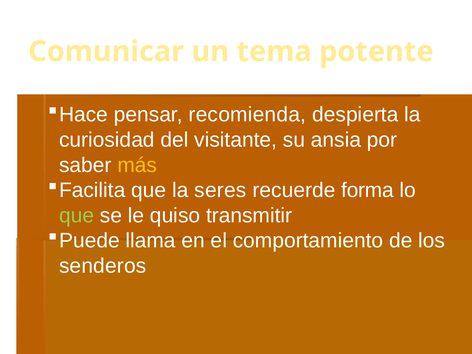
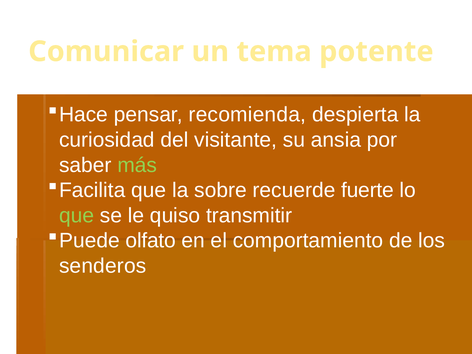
más colour: yellow -> light green (137, 165)
seres: seres -> sobre (220, 190)
forma: forma -> fuerte (368, 190)
llama: llama -> olfato (151, 241)
